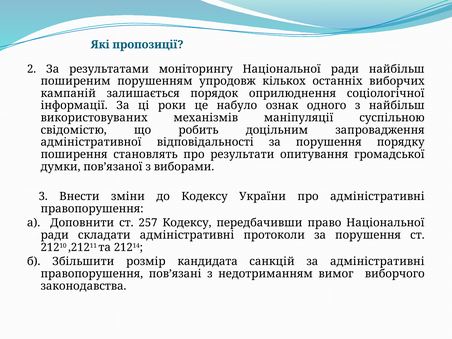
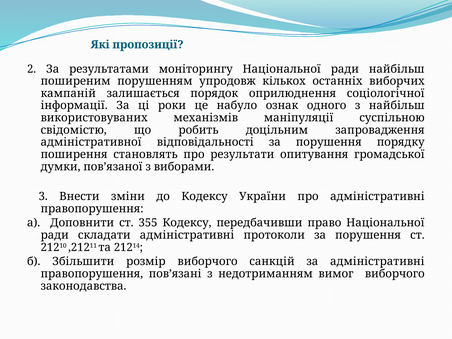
257: 257 -> 355 (148, 223)
розмір кандидата: кандидата -> виборчого (208, 262)
